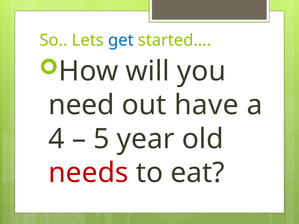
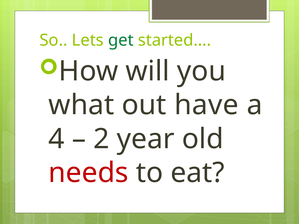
get colour: blue -> green (121, 40)
need: need -> what (81, 105)
5: 5 -> 2 (101, 139)
